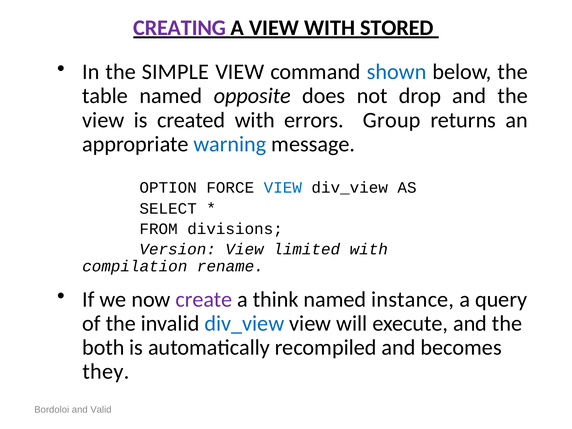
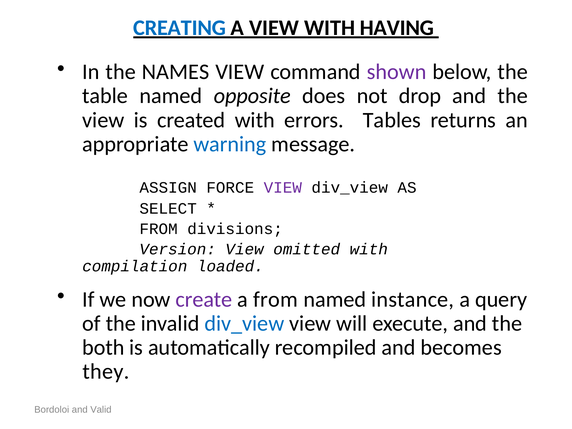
CREATING colour: purple -> blue (180, 28)
STORED: STORED -> HAVING (397, 28)
SIMPLE: SIMPLE -> NAMES (176, 72)
shown colour: blue -> purple (397, 72)
Group: Group -> Tables (392, 120)
OPTION: OPTION -> ASSIGN (168, 187)
VIEW colour: blue -> purple (283, 187)
limited: limited -> omitted (307, 249)
rename: rename -> loaded (230, 266)
a think: think -> from (275, 299)
